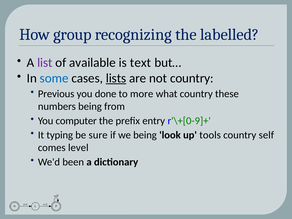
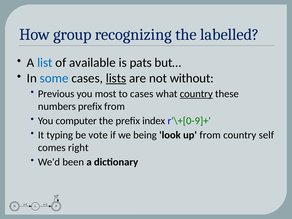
list colour: purple -> blue (45, 63)
text: text -> pats (141, 63)
not country: country -> without (192, 78)
done: done -> most (106, 94)
to more: more -> cases (142, 94)
country underline: none -> present (196, 94)
numbers being: being -> prefix (90, 106)
entry: entry -> index (154, 121)
sure: sure -> vote (98, 135)
up tools: tools -> from (210, 135)
level: level -> right (78, 148)
